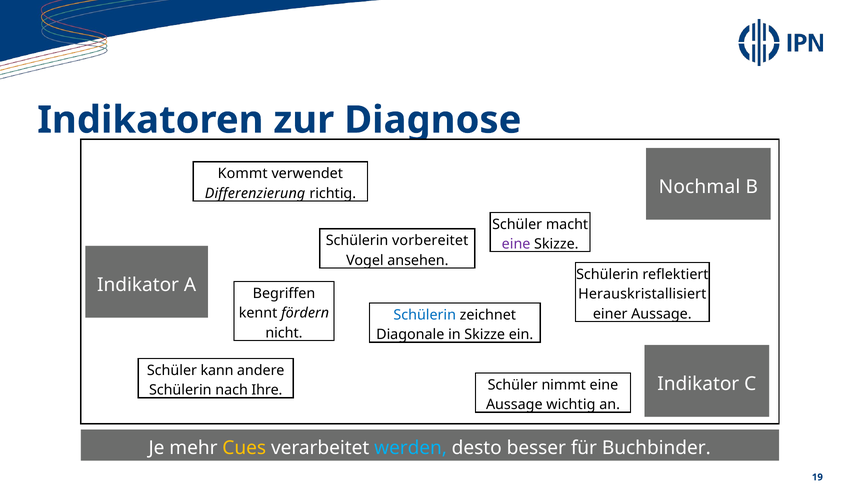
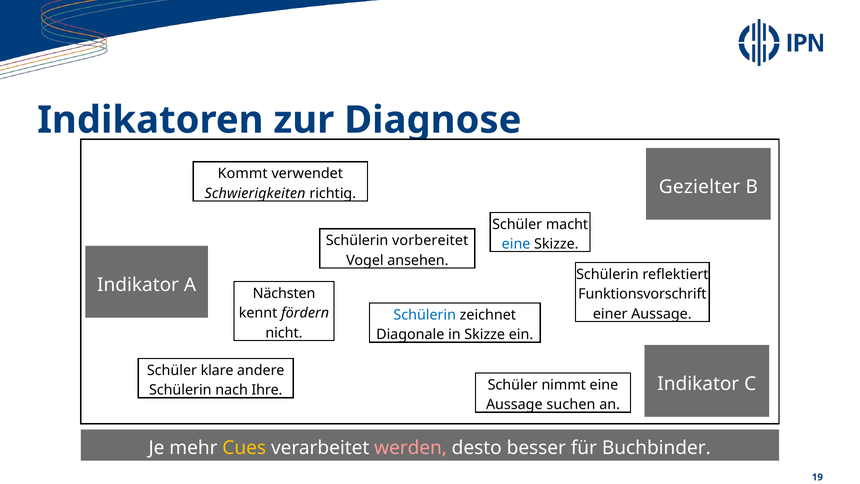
Nochmal: Nochmal -> Gezielter (700, 187)
Differenzierung: Differenzierung -> Schwierigkeiten (255, 193)
eine colour: purple -> blue (516, 244)
Begriffen: Begriffen -> Nächsten (284, 294)
Herauskristallisiert: Herauskristallisiert -> Funktionsvorschrift (642, 294)
kann: kann -> klare (217, 370)
wichtig: wichtig -> suchen (571, 405)
werden colour: light blue -> pink (411, 448)
